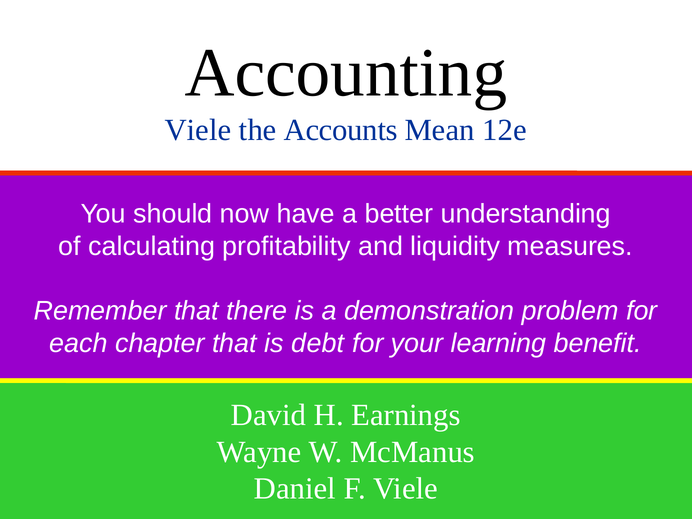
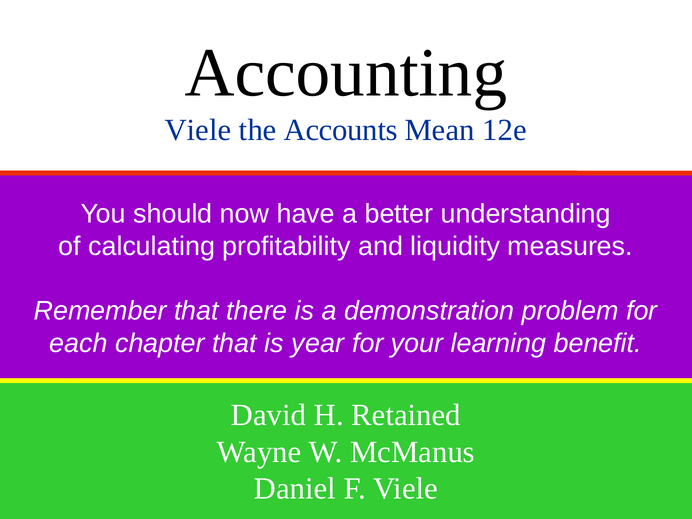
debt: debt -> year (318, 343)
Earnings: Earnings -> Retained (406, 415)
